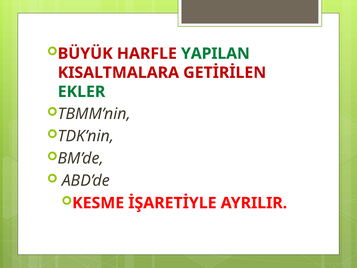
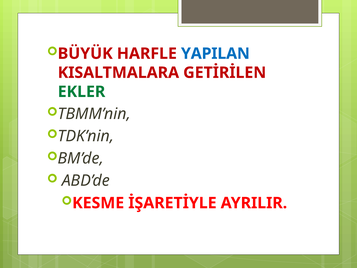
YAPILAN colour: green -> blue (215, 54)
